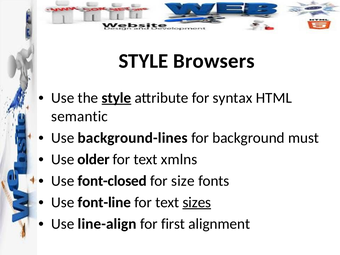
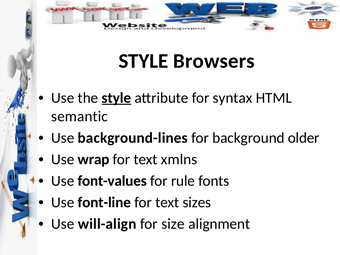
must: must -> older (304, 138)
older: older -> wrap (94, 159)
font-closed: font-closed -> font-values (112, 181)
size: size -> rule (183, 181)
sizes underline: present -> none (197, 202)
line-align: line-align -> will-align (107, 224)
first: first -> size (173, 224)
